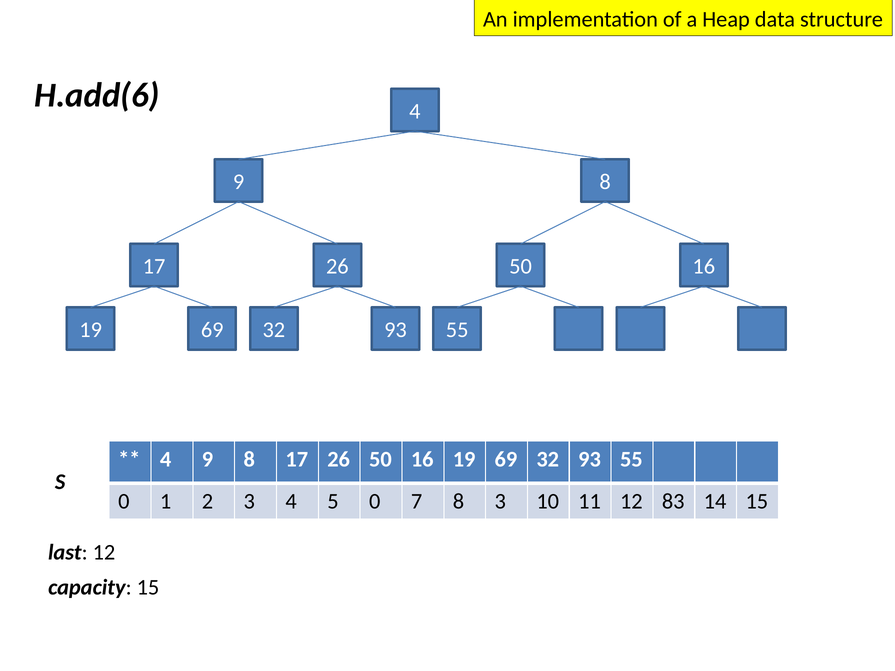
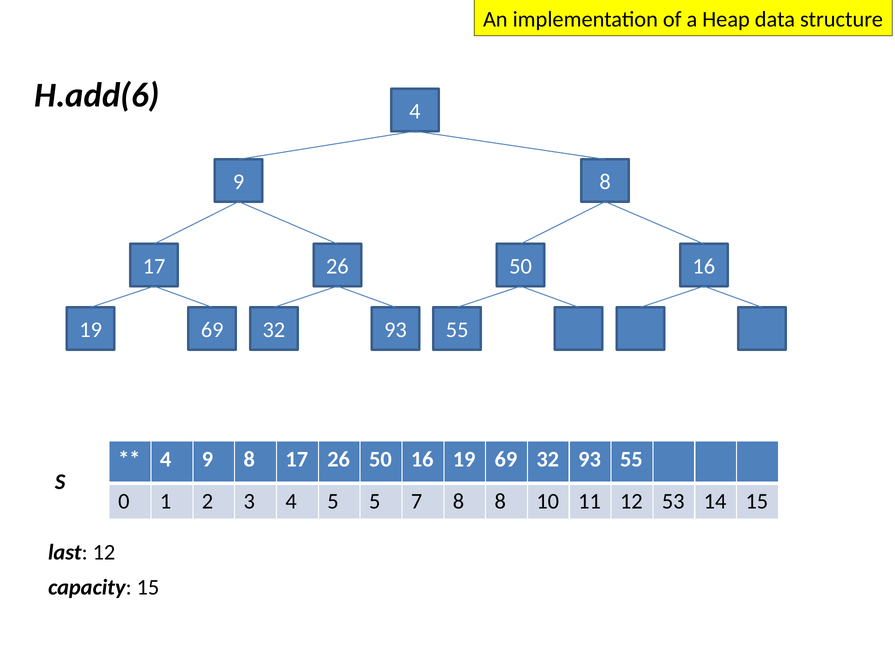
5 0: 0 -> 5 (375, 502)
8 3: 3 -> 8 (500, 502)
83: 83 -> 53 (673, 502)
